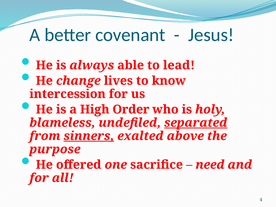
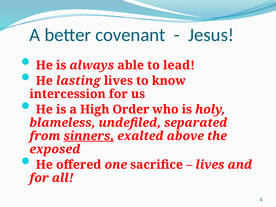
change: change -> lasting (78, 81)
separated underline: present -> none (196, 123)
purpose: purpose -> exposed (55, 149)
need: need -> lives (210, 165)
